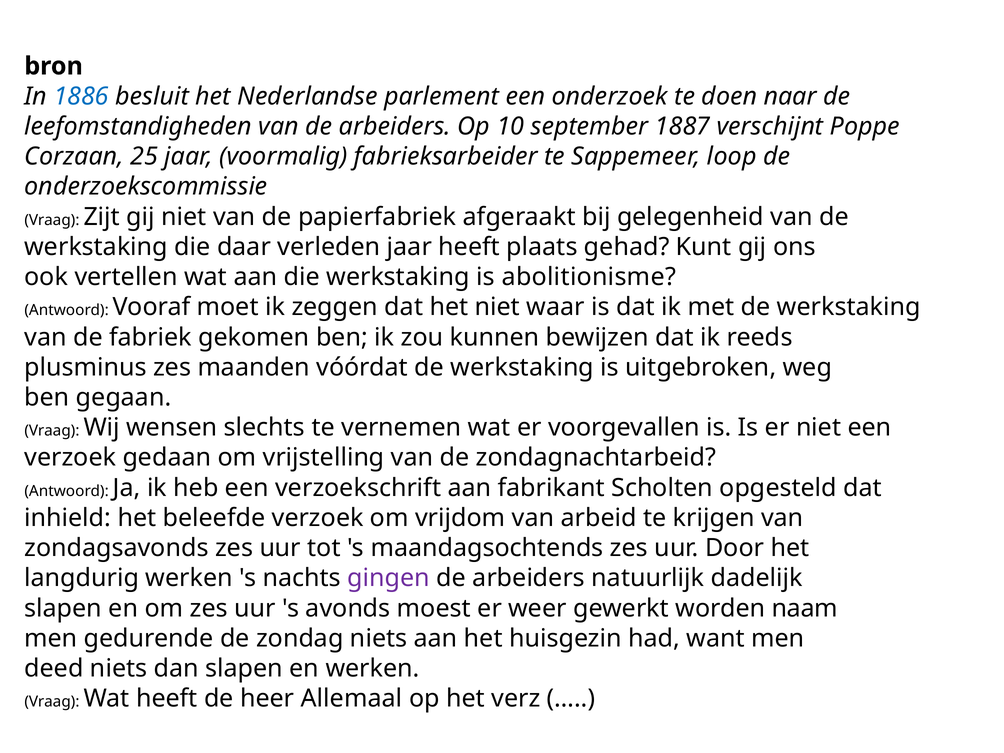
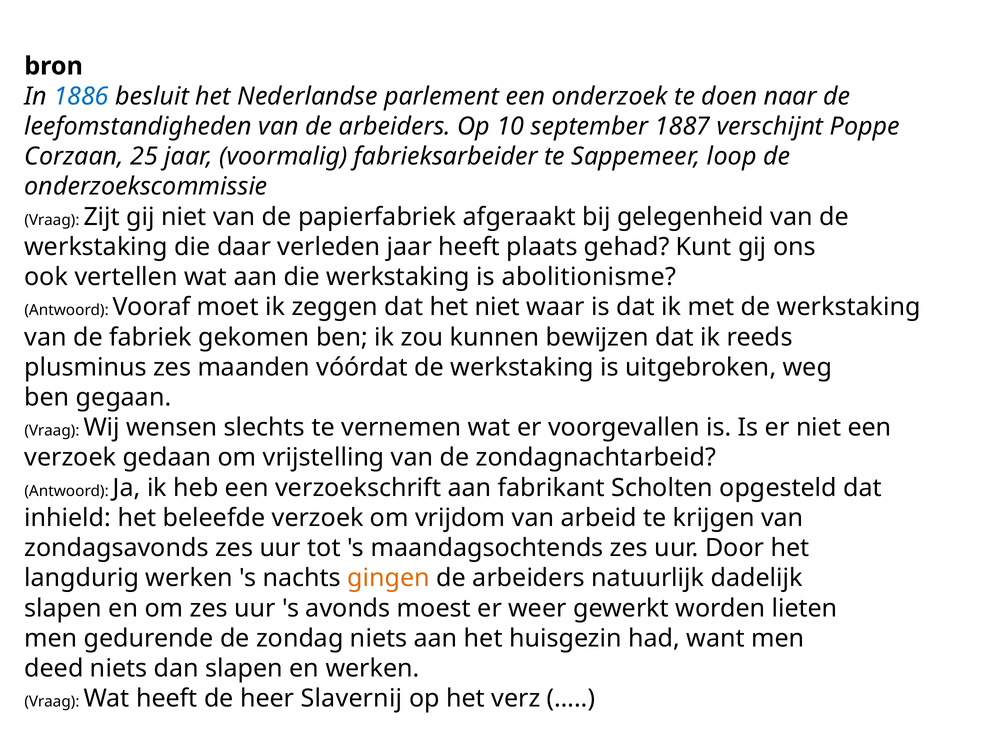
gingen colour: purple -> orange (389, 578)
naam: naam -> lieten (805, 608)
Allemaal: Allemaal -> Slavernij (352, 699)
